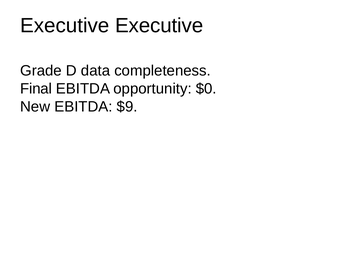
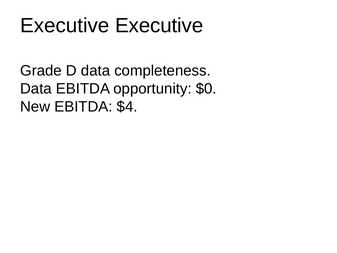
Final: Final -> Data (36, 89)
$9: $9 -> $4 (127, 107)
